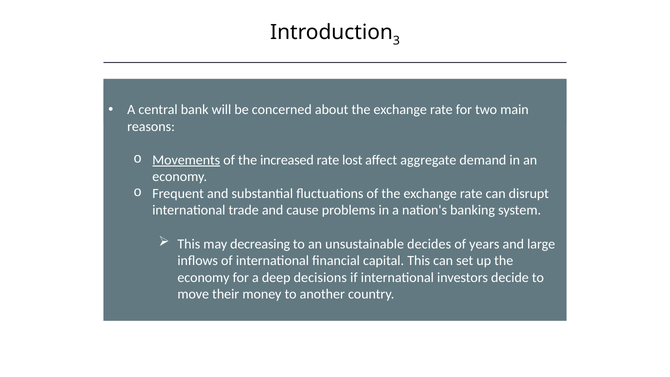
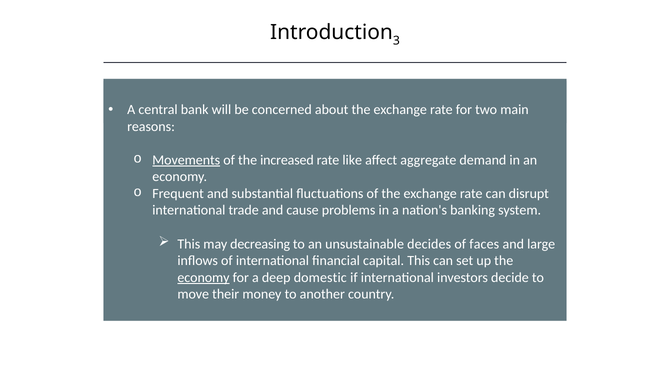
lost: lost -> like (352, 160)
years: years -> faces (484, 244)
economy underline: none -> present (203, 277)
decisions: decisions -> domestic (320, 277)
